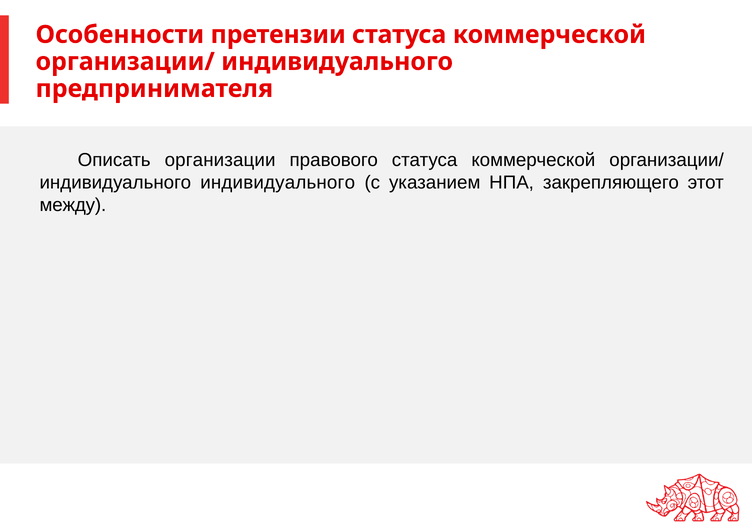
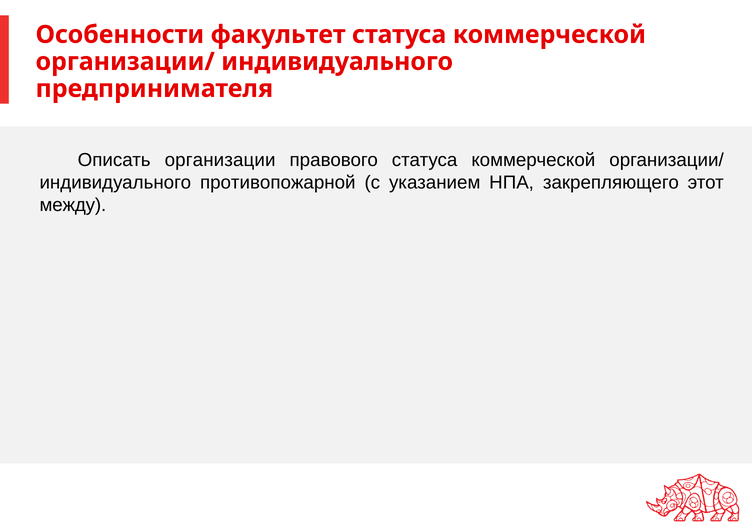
претензии: претензии -> факультет (278, 35)
индивидуального индивидуального: индивидуального -> противопожарной (278, 183)
